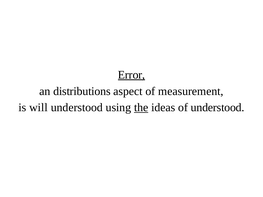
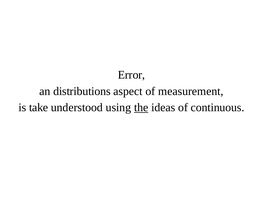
Error underline: present -> none (132, 75)
will: will -> take (39, 108)
of understood: understood -> continuous (218, 108)
